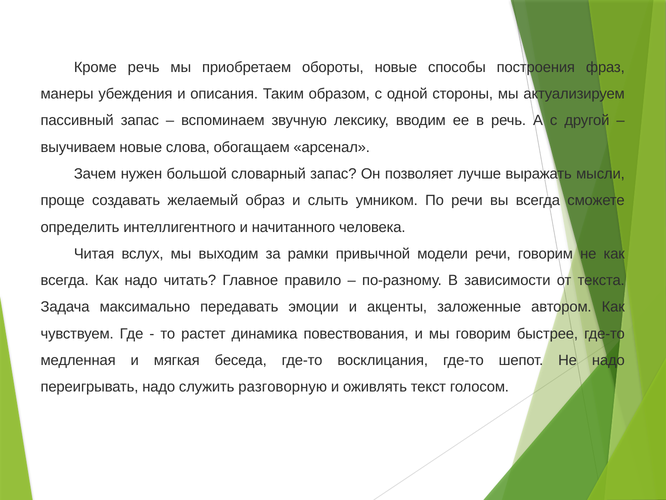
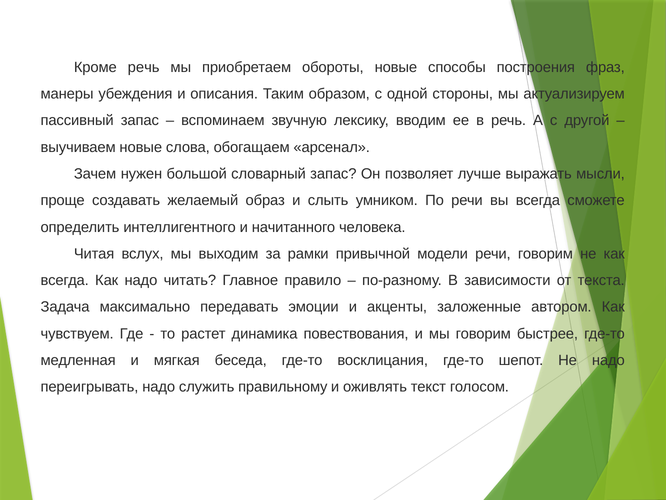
разговорную: разговорную -> правильному (283, 387)
